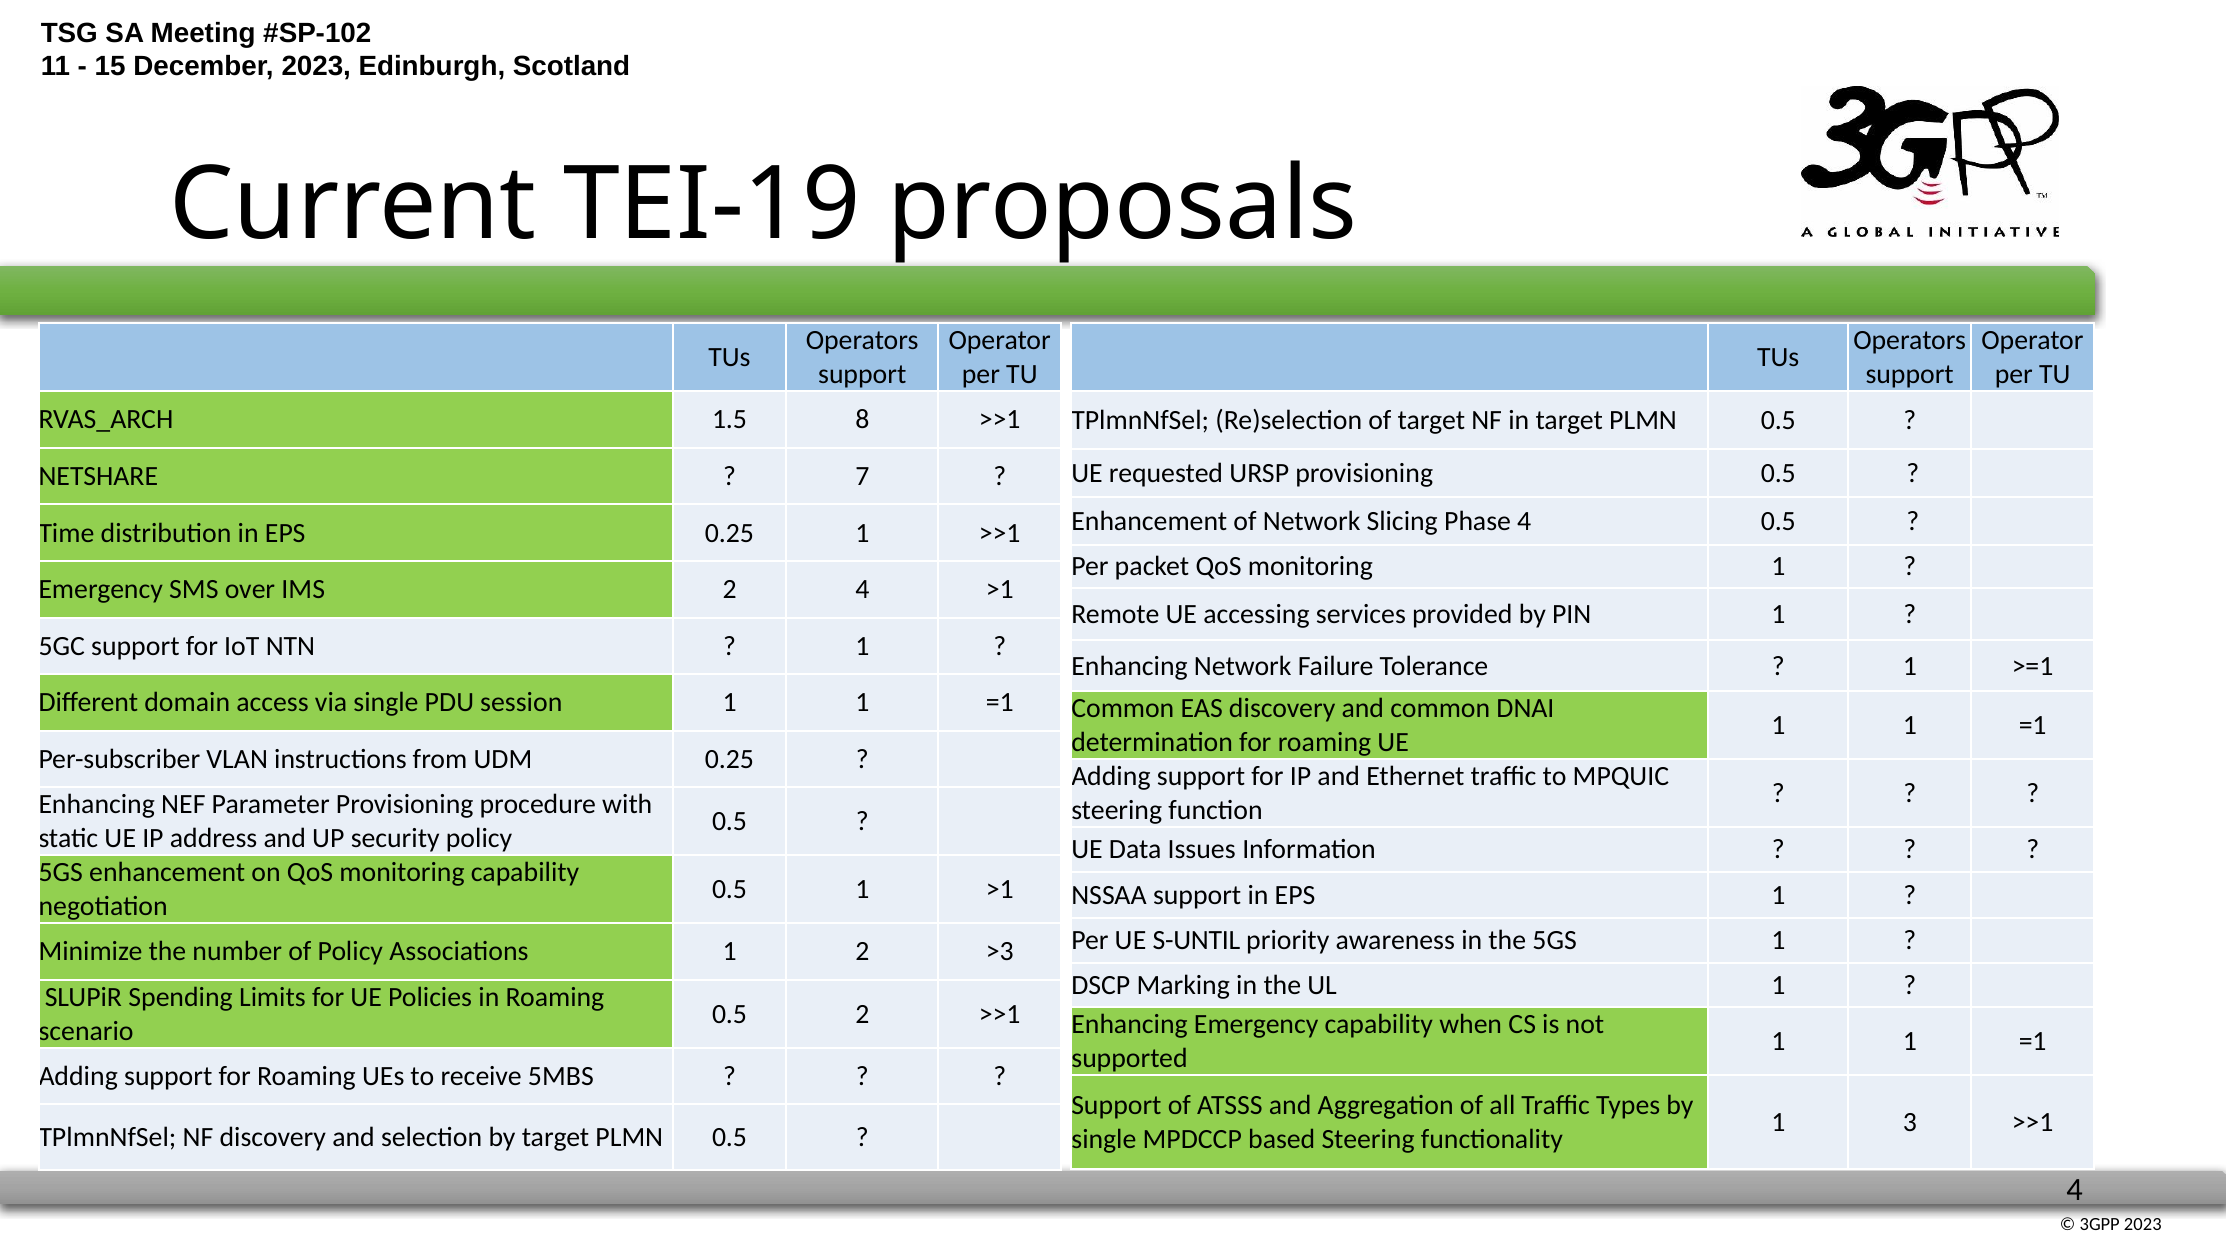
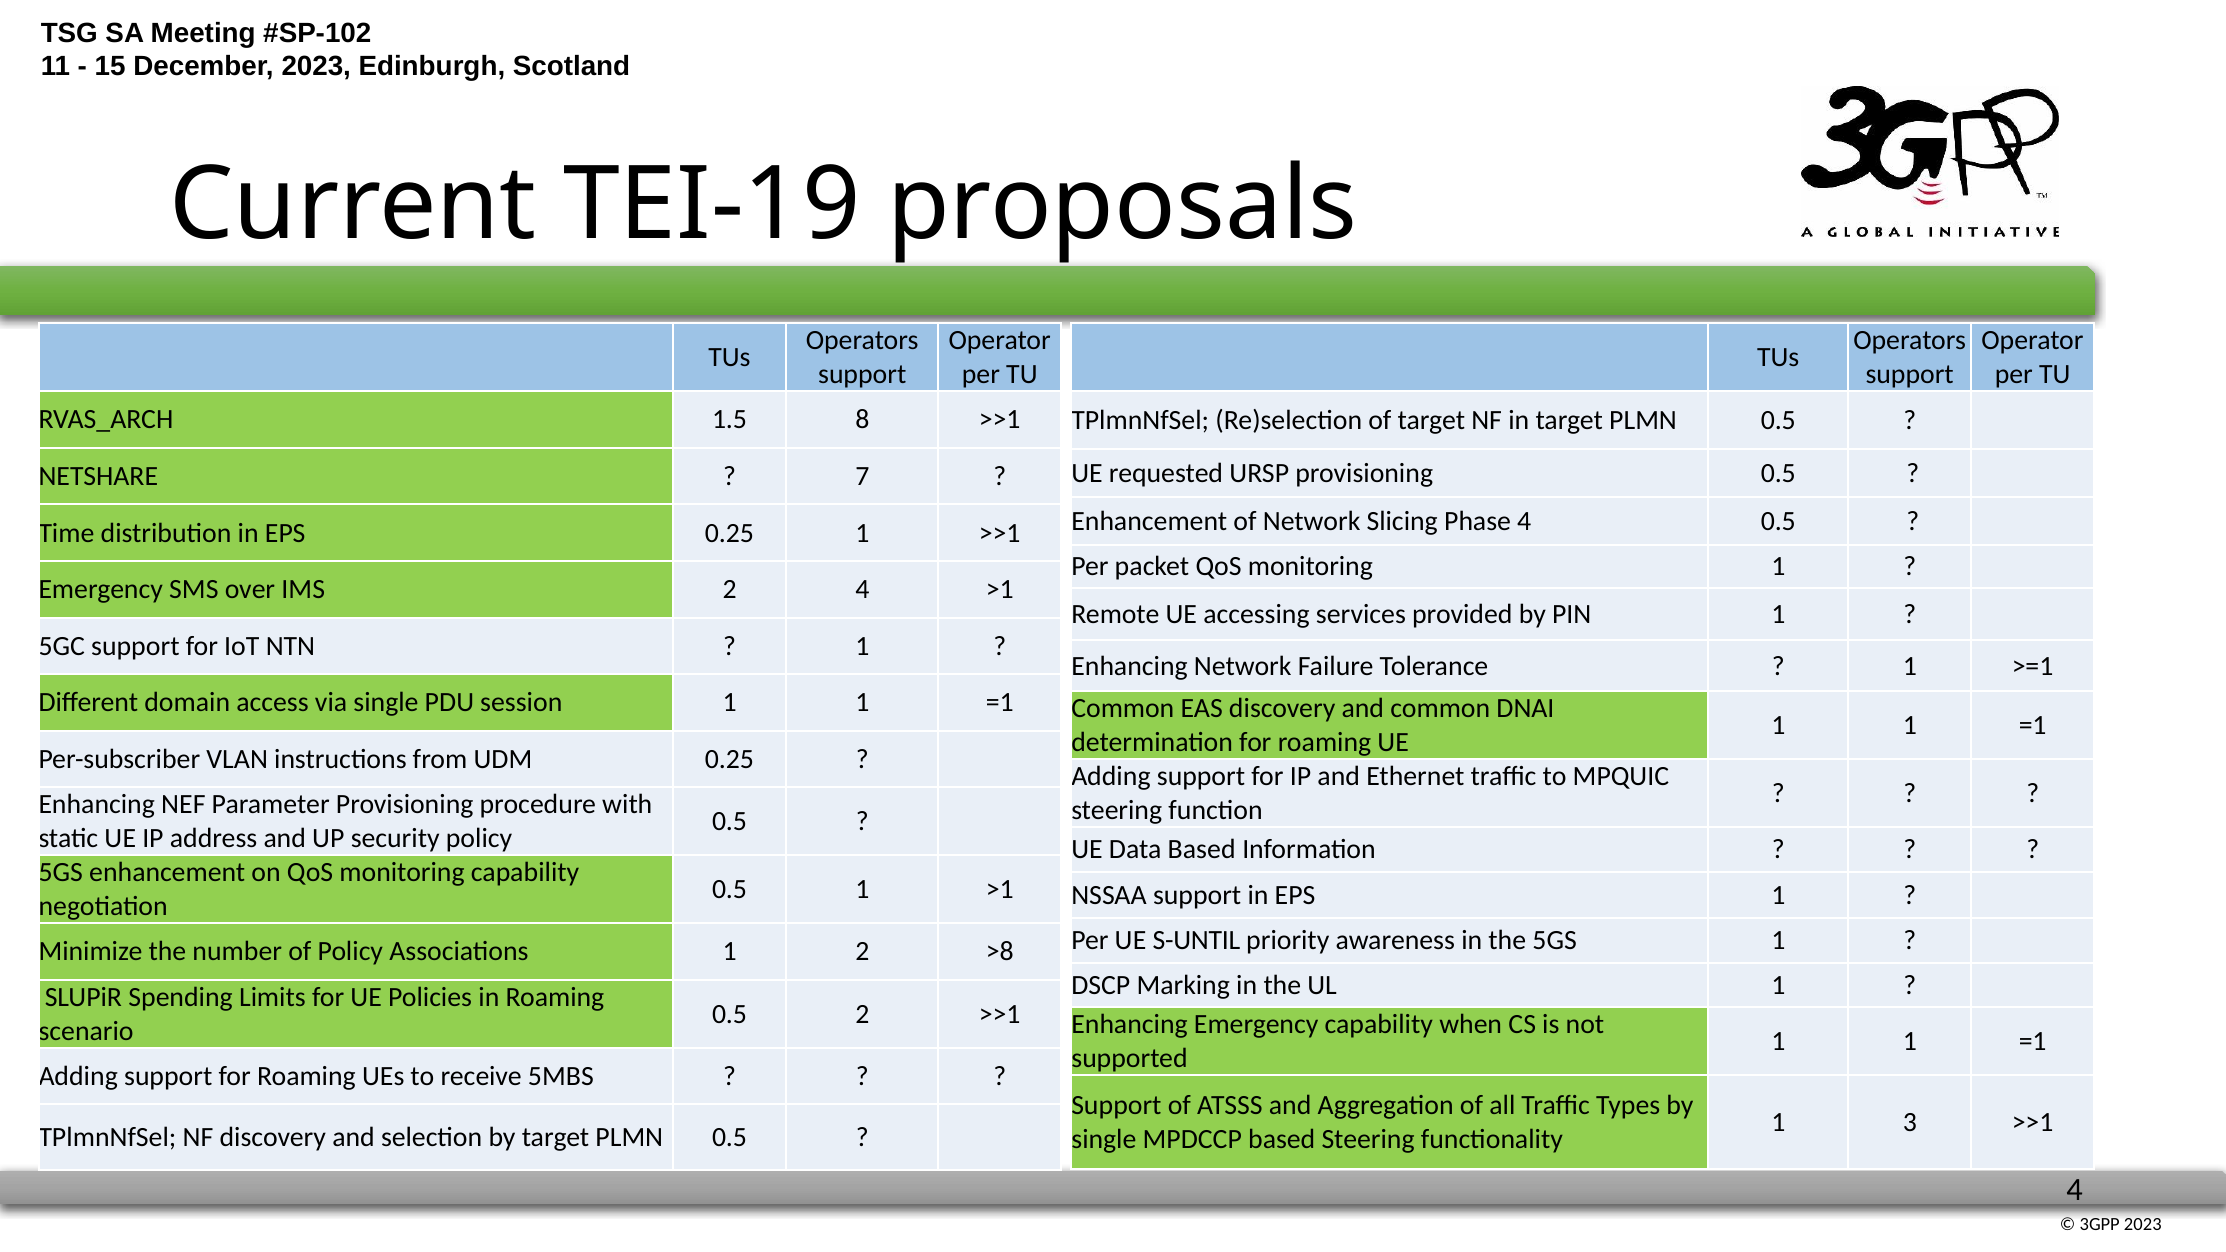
Data Issues: Issues -> Based (1202, 850)
>3: >3 -> >8 (1000, 952)
